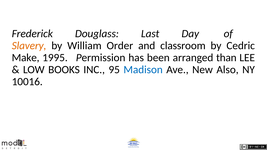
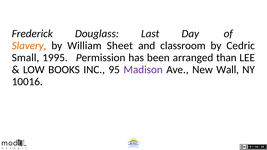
Order: Order -> Sheet (120, 46)
Make: Make -> Small (26, 58)
Madison colour: blue -> purple (143, 70)
Also: Also -> Wall (228, 70)
